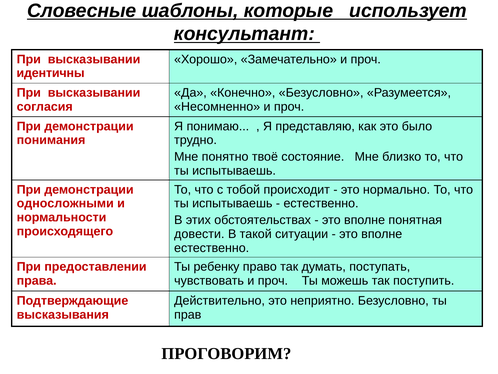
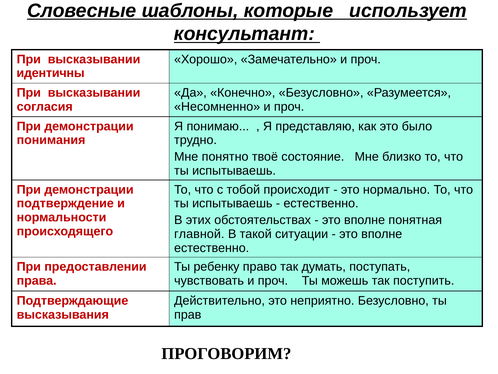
односложными: односложными -> подтверждение (65, 203)
довести: довести -> главной (199, 234)
